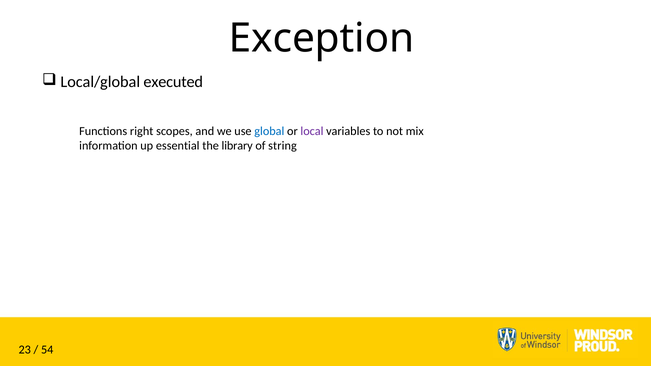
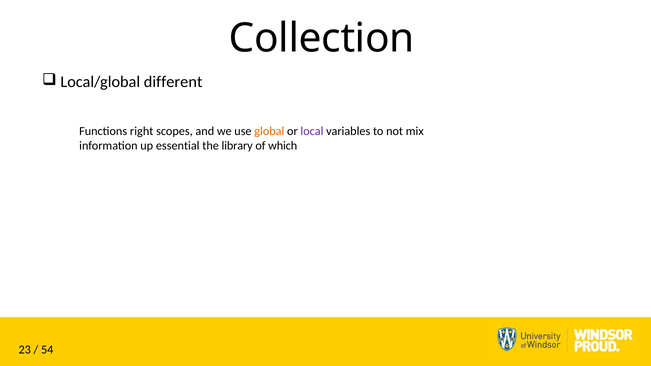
Exception: Exception -> Collection (322, 39)
executed: executed -> different (173, 82)
global colour: blue -> orange (269, 131)
string: string -> which (283, 146)
